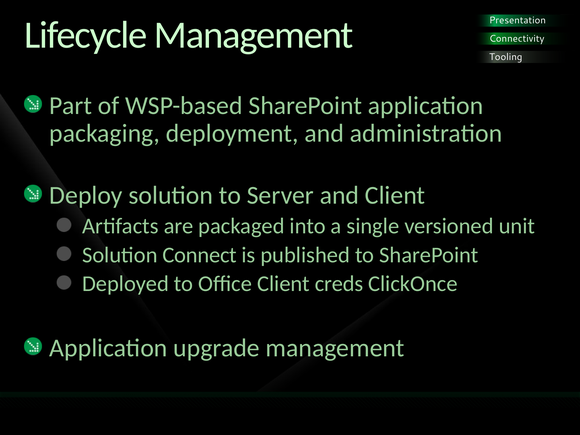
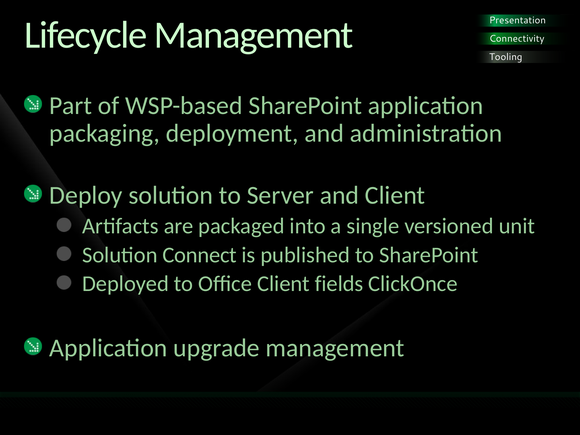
creds: creds -> fields (339, 284)
